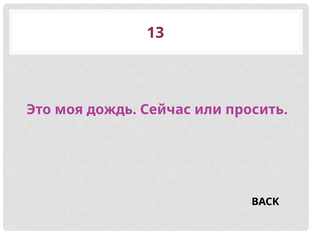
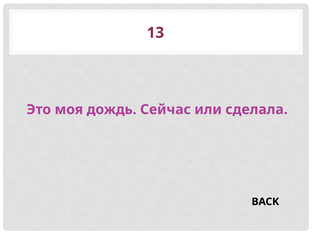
просить: просить -> сделала (257, 110)
